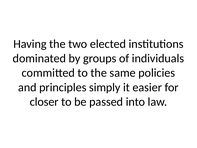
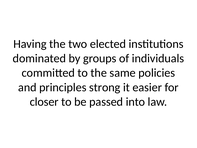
simply: simply -> strong (105, 87)
